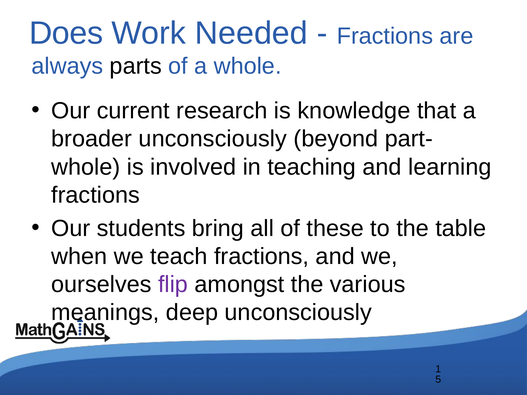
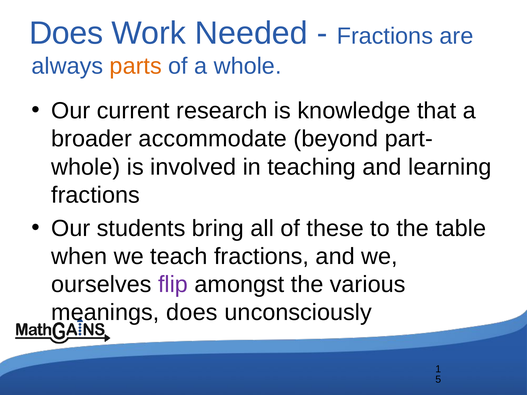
parts colour: black -> orange (136, 66)
broader unconsciously: unconsciously -> accommodate (213, 139)
meanings deep: deep -> does (192, 313)
